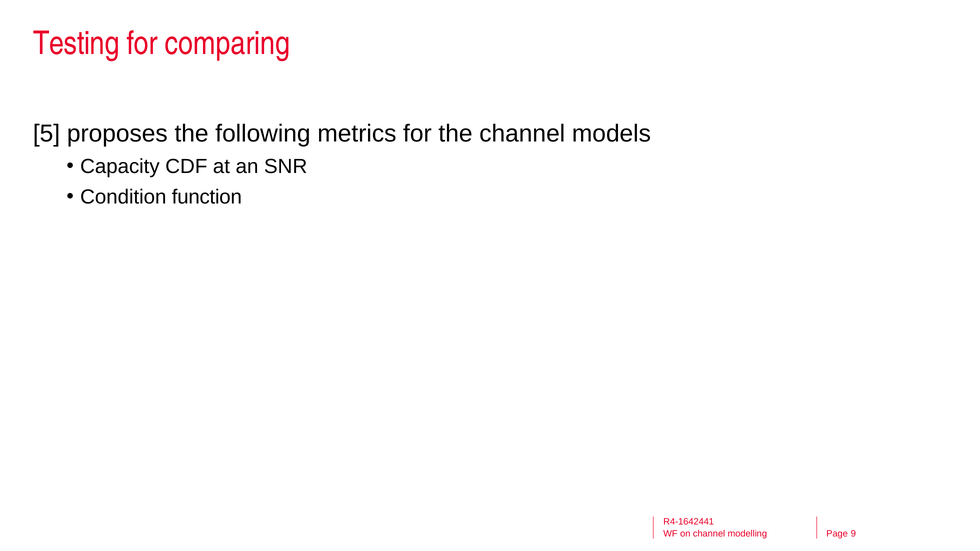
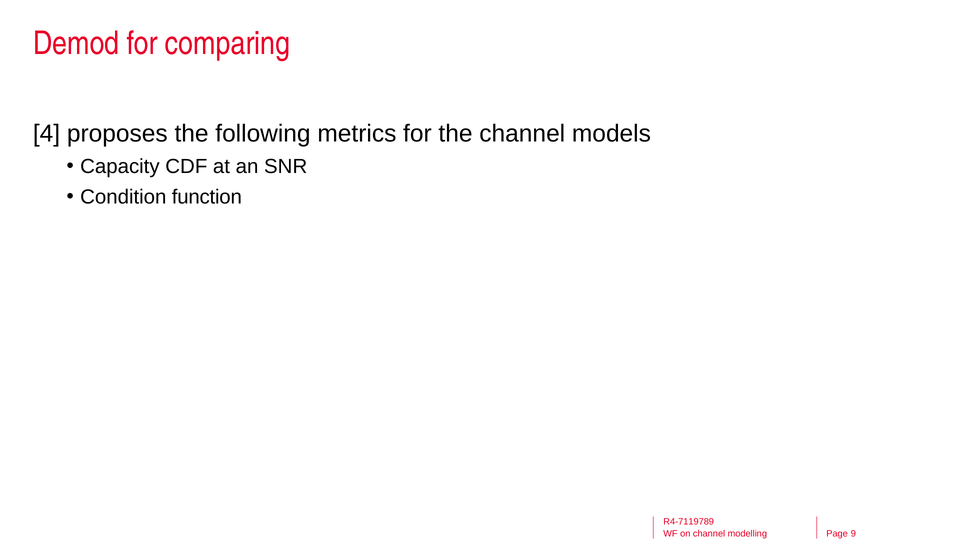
Testing: Testing -> Demod (76, 43)
5: 5 -> 4 (47, 134)
R4-1642441: R4-1642441 -> R4-7119789 (689, 522)
